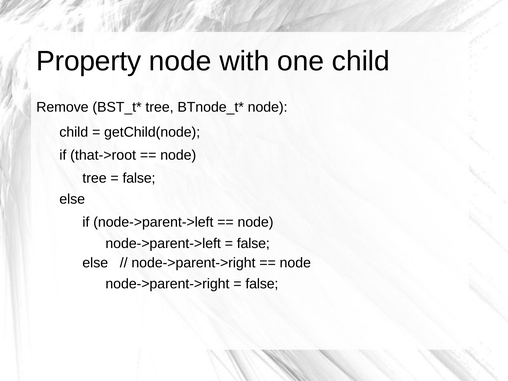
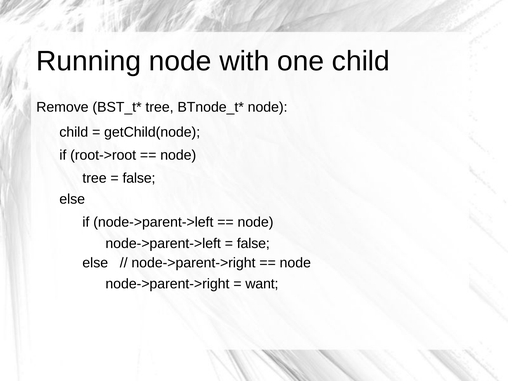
Property: Property -> Running (89, 61)
that->root: that->root -> root->root (103, 155)
false: false -> want (262, 284)
